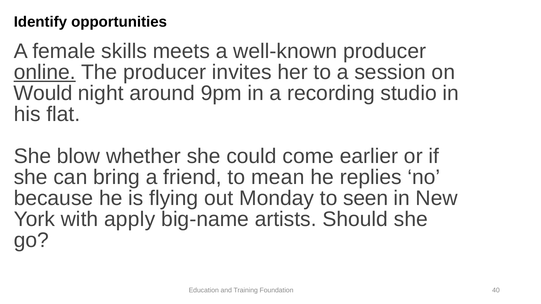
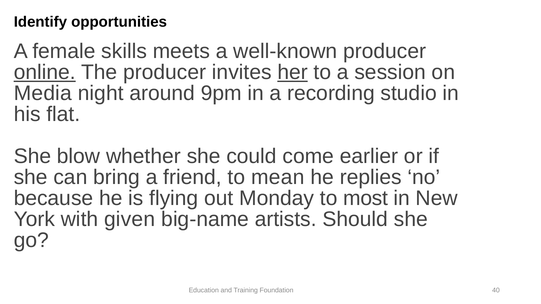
her underline: none -> present (293, 72)
Would: Would -> Media (43, 93)
seen: seen -> most (366, 199)
apply: apply -> given (130, 220)
